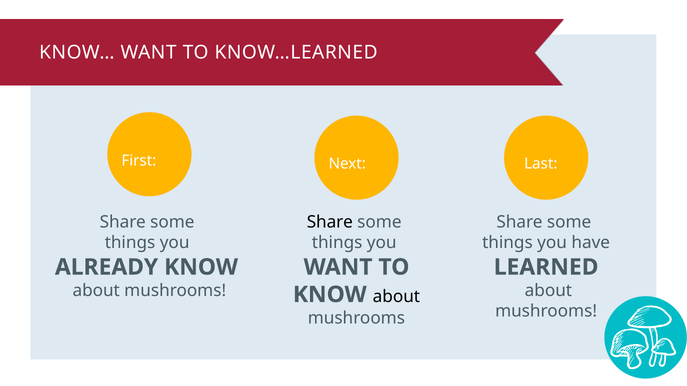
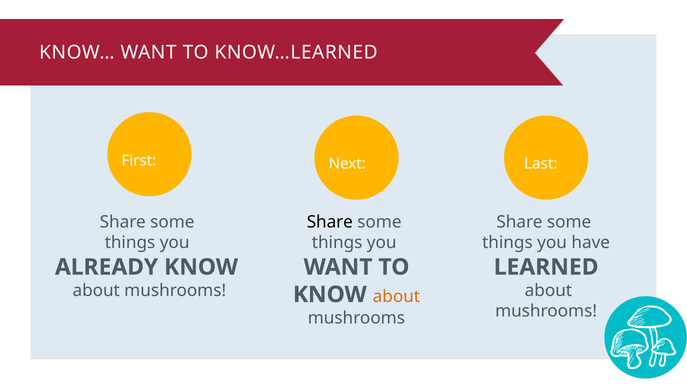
about colour: black -> orange (396, 297)
